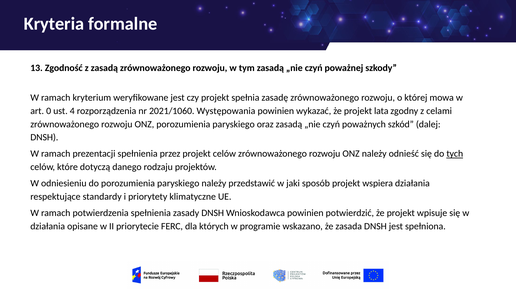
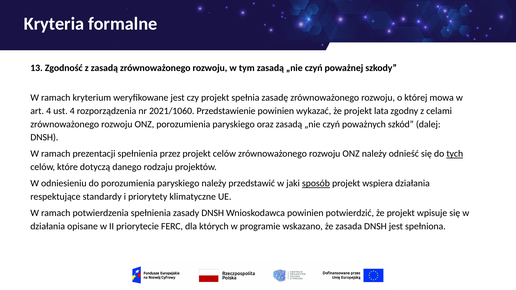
art 0: 0 -> 4 (49, 111)
Występowania: Występowania -> Przedstawienie (226, 111)
sposób underline: none -> present (316, 184)
